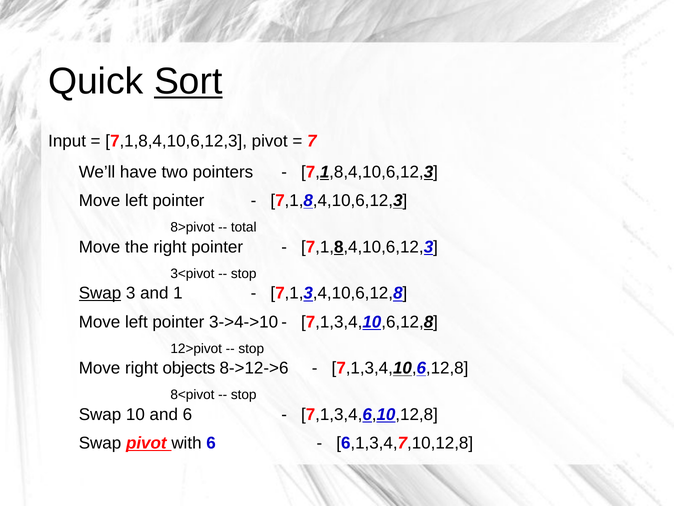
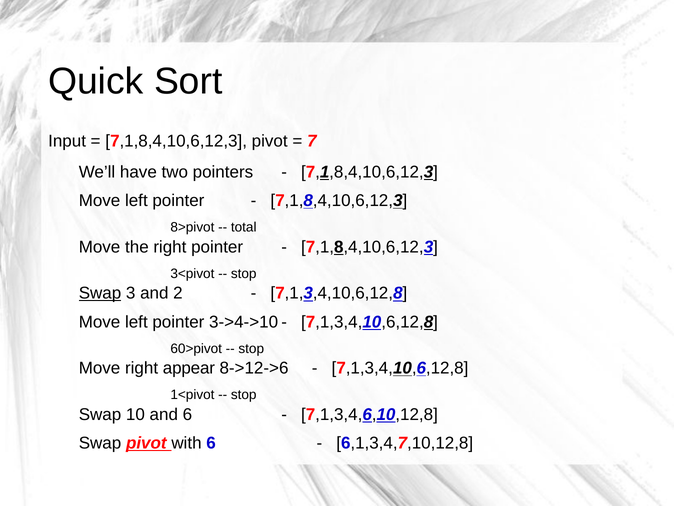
Sort underline: present -> none (188, 81)
1: 1 -> 2 (178, 293)
12>pivot: 12>pivot -> 60>pivot (196, 348)
objects: objects -> appear (189, 368)
8<pivot: 8<pivot -> 1<pivot (192, 395)
